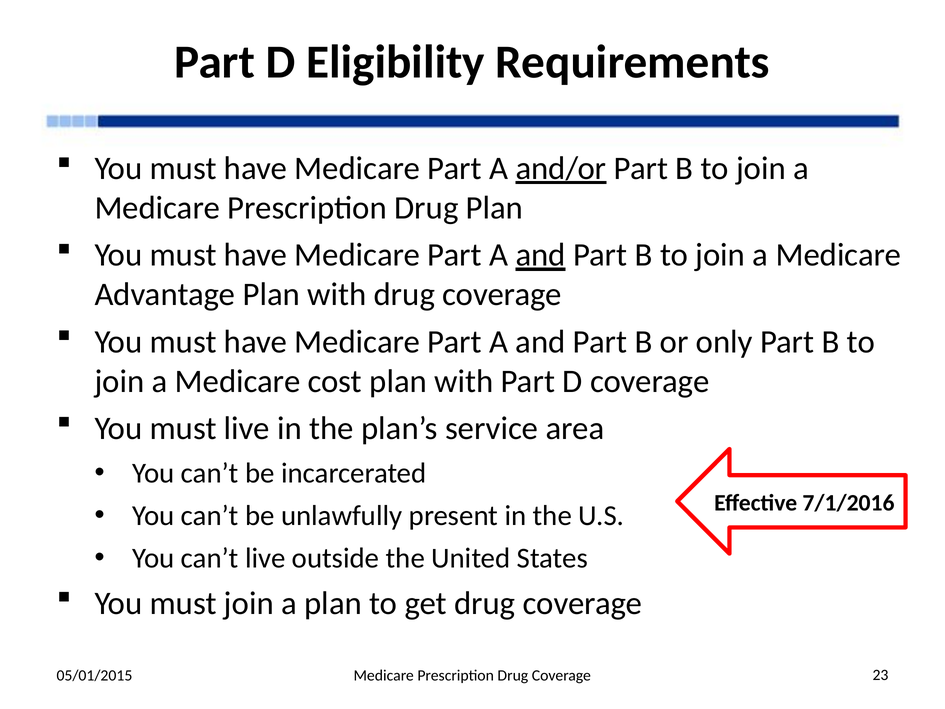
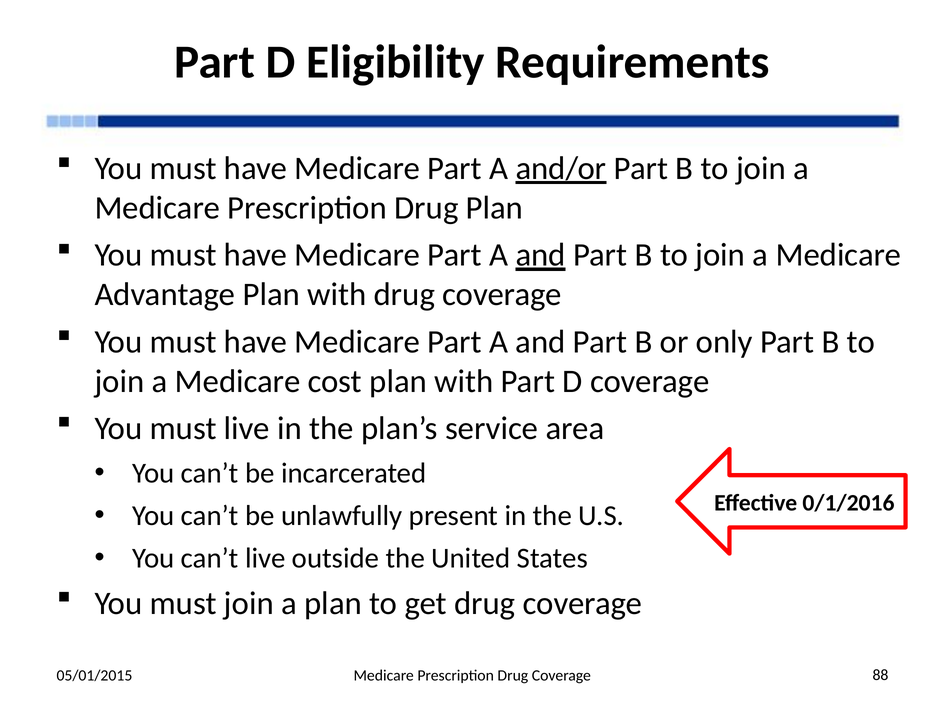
7/1/2016: 7/1/2016 -> 0/1/2016 (848, 503)
23: 23 -> 88 (880, 675)
